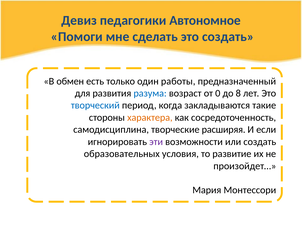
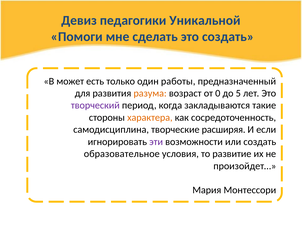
Автономное: Автономное -> Уникальной (205, 21)
обмен: обмен -> может (70, 81)
разума colour: blue -> orange (150, 93)
8: 8 -> 5 (238, 93)
творческий colour: blue -> purple (95, 105)
образовательных: образовательных -> образовательное (122, 153)
